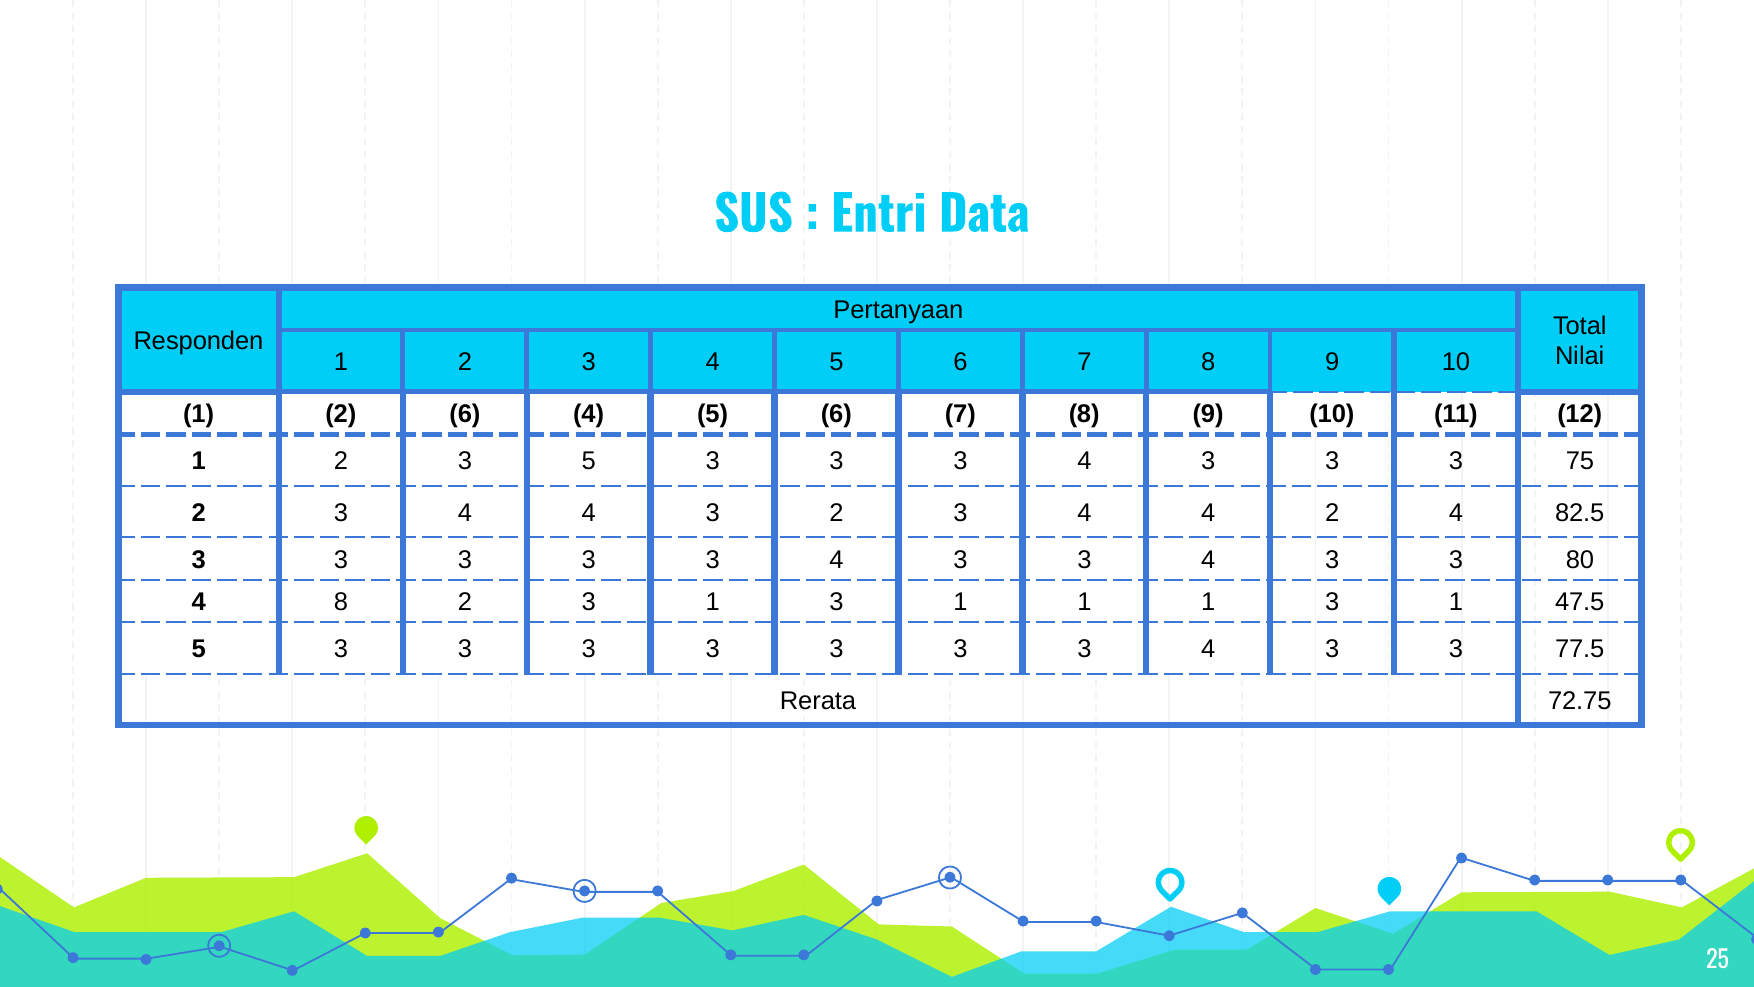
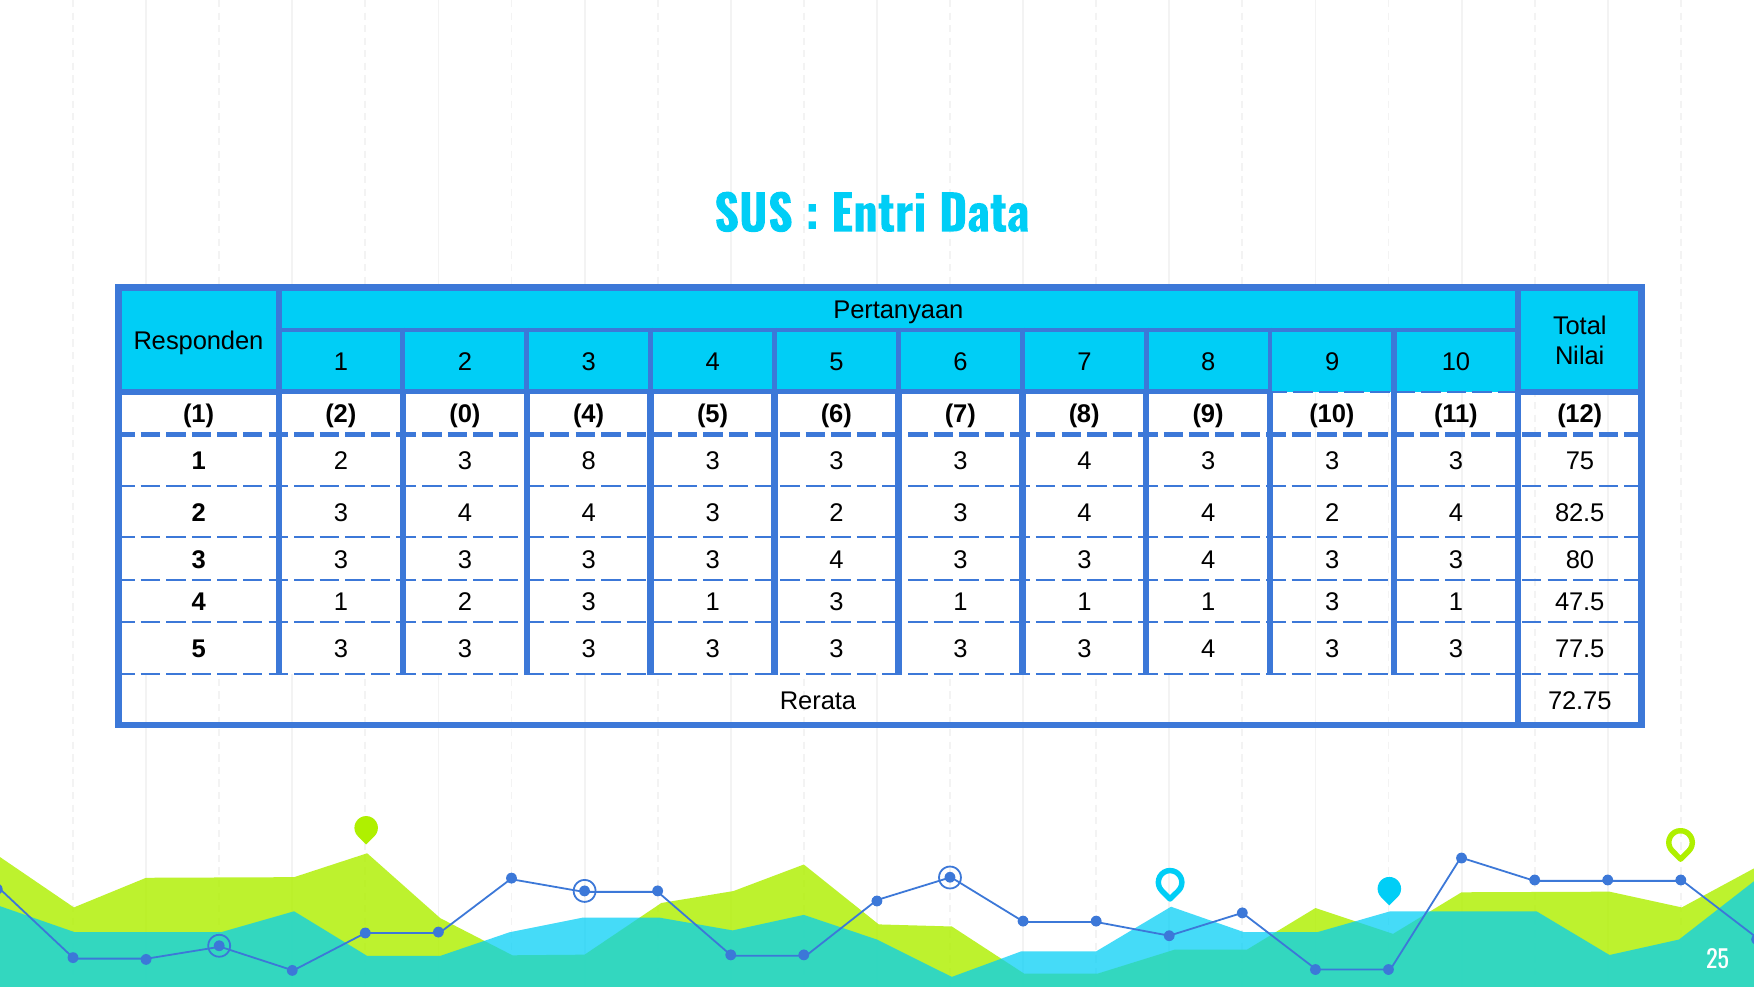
2 6: 6 -> 0 (465, 414)
3 5: 5 -> 8 (589, 461)
4 8: 8 -> 1 (341, 602)
